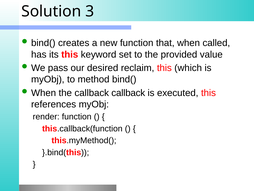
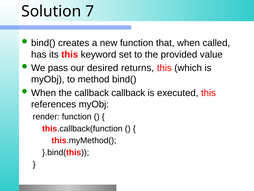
3: 3 -> 7 (90, 11)
reclaim: reclaim -> returns (138, 68)
